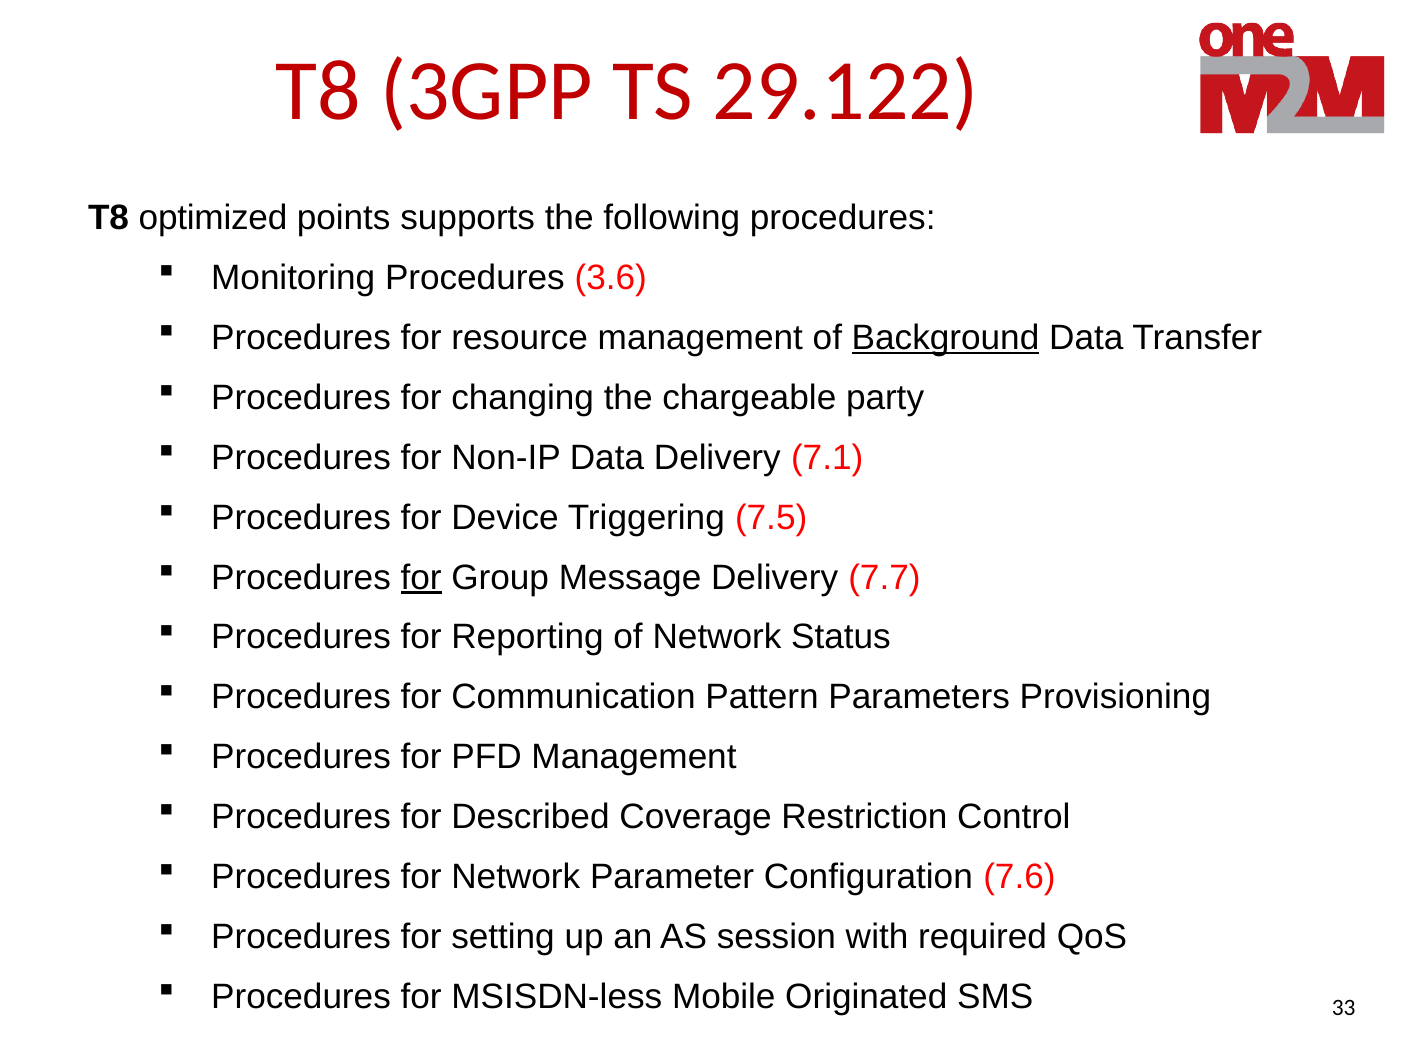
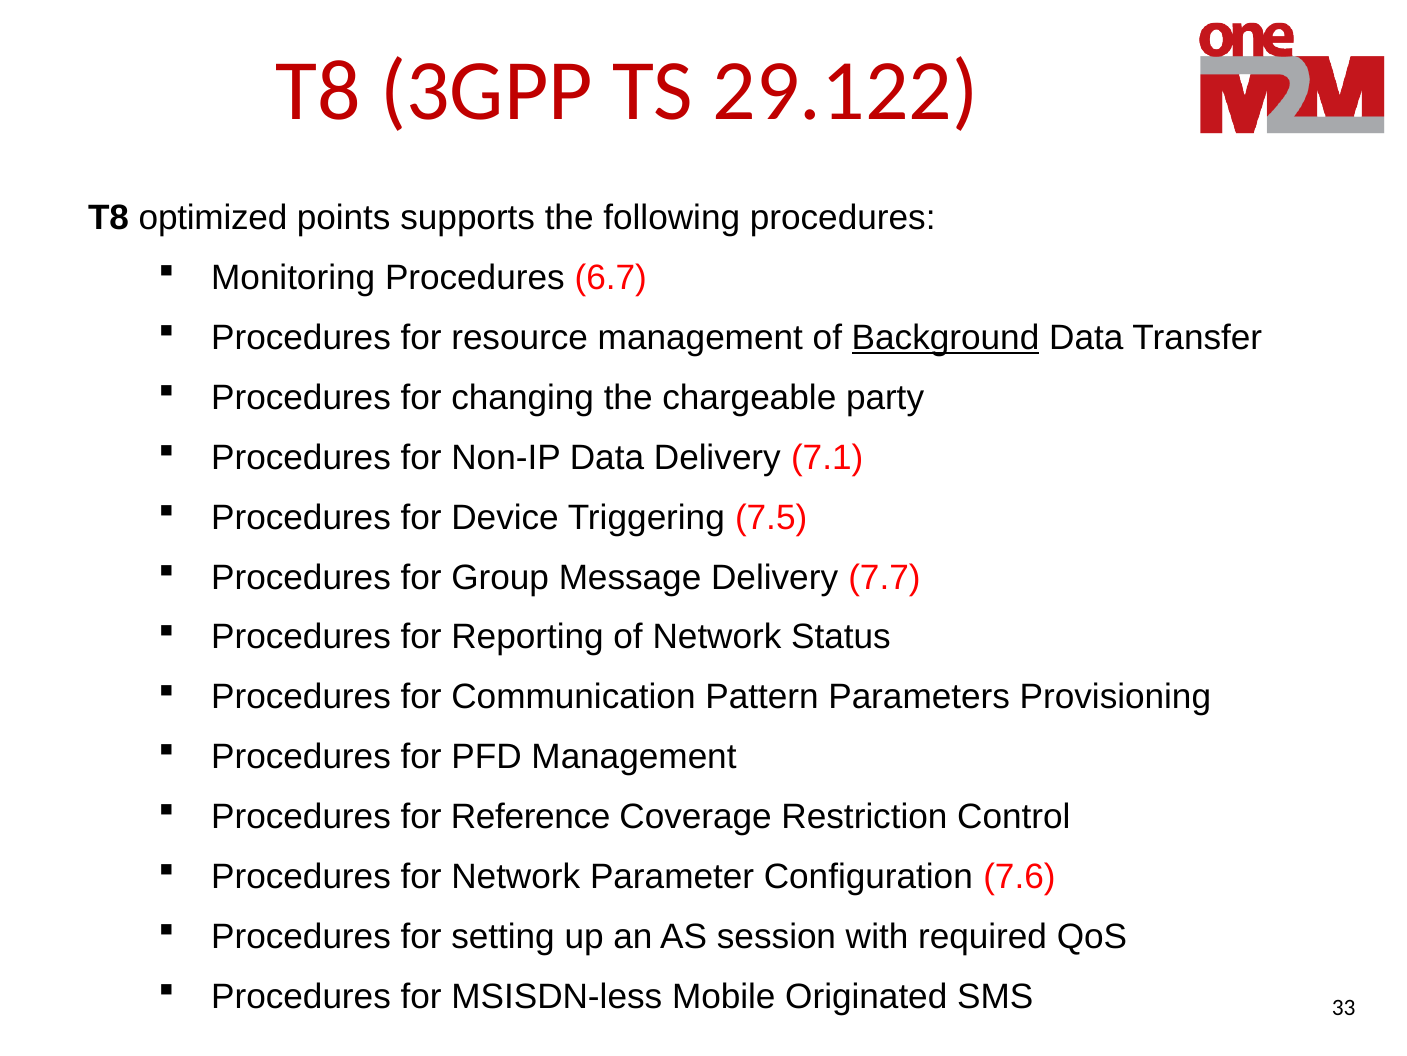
3.6: 3.6 -> 6.7 (611, 278)
for underline: present -> none (421, 577)
Described: Described -> Reference (531, 816)
